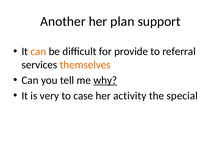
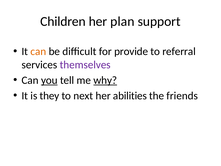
Another: Another -> Children (63, 21)
themselves colour: orange -> purple (85, 65)
you underline: none -> present (49, 80)
very: very -> they (49, 96)
case: case -> next (83, 96)
activity: activity -> abilities (130, 96)
special: special -> friends (182, 96)
